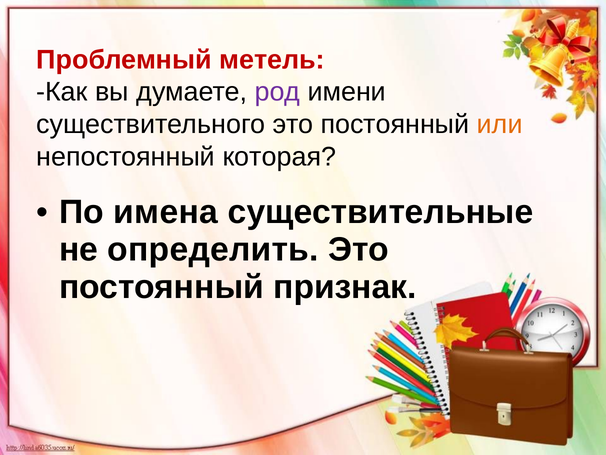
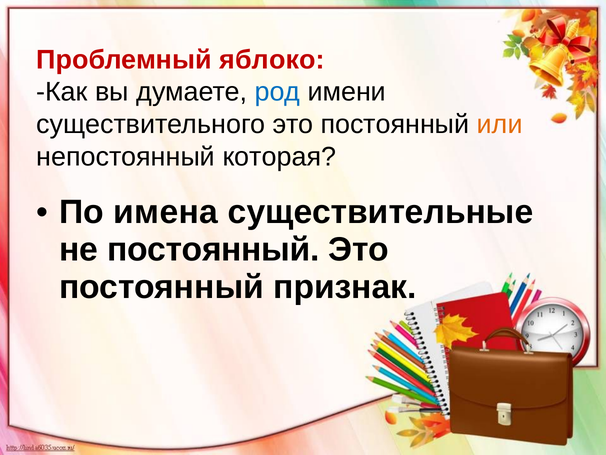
метель: метель -> яблоко (272, 60)
род colour: purple -> blue (278, 92)
не определить: определить -> постоянный (213, 249)
